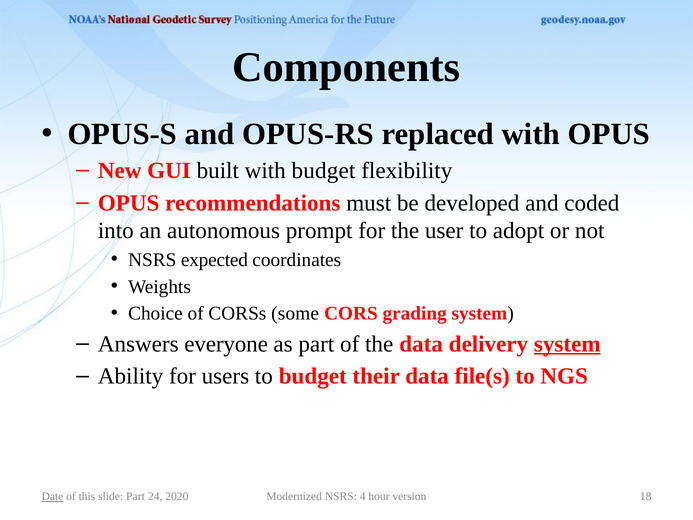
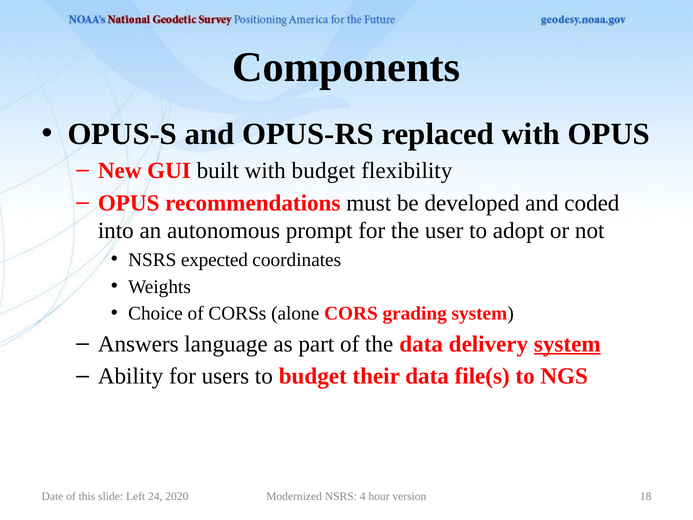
some: some -> alone (295, 313)
everyone: everyone -> language (226, 344)
Date underline: present -> none (52, 496)
slide Part: Part -> Left (136, 496)
